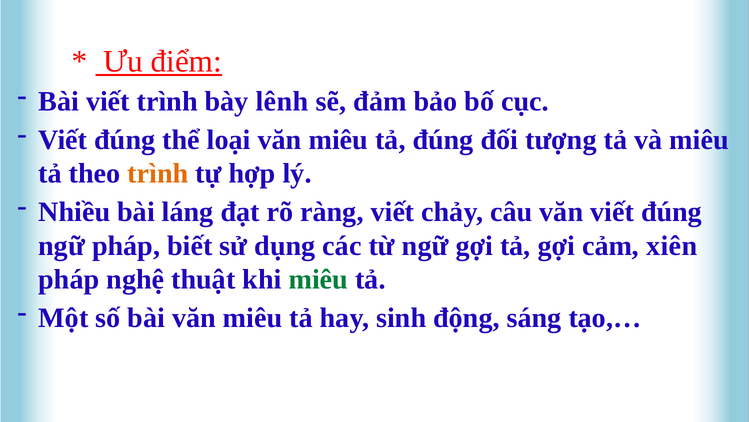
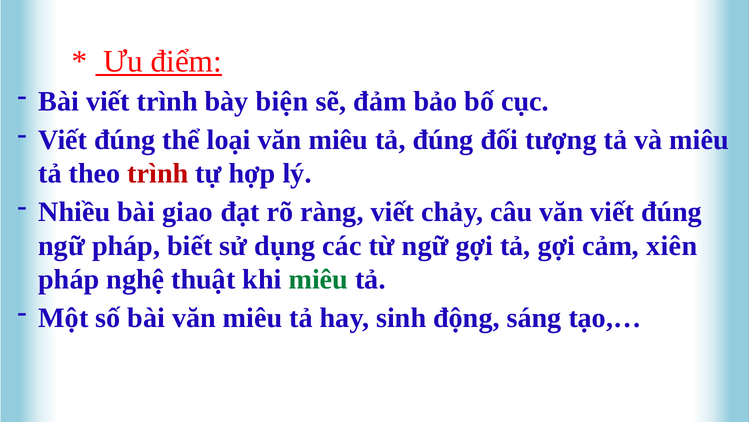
lênh: lênh -> biện (282, 101)
trình colour: orange -> red (158, 174)
láng: láng -> giao (188, 212)
